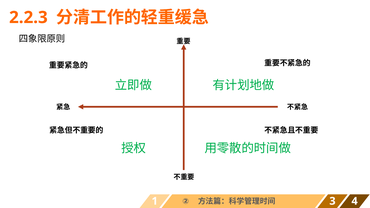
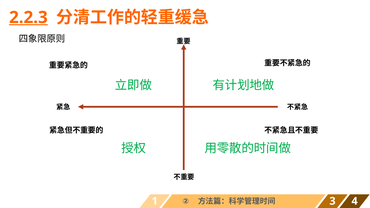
2.2.3 underline: none -> present (28, 17)
